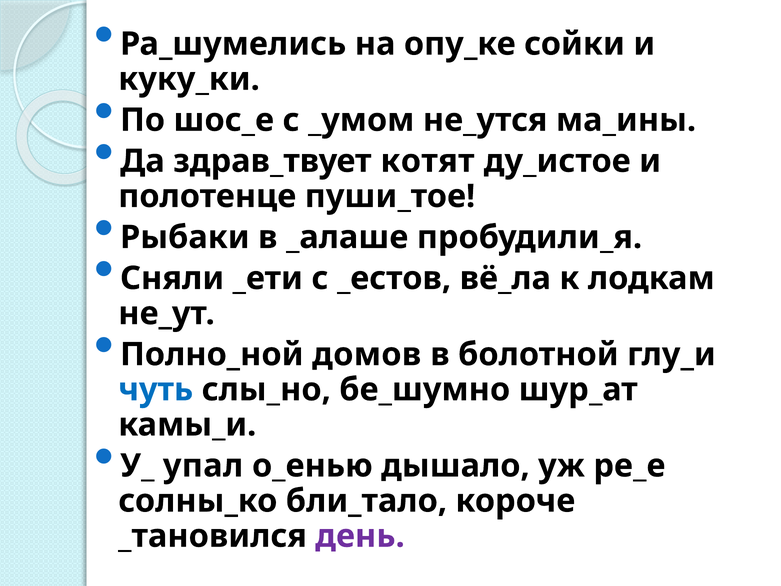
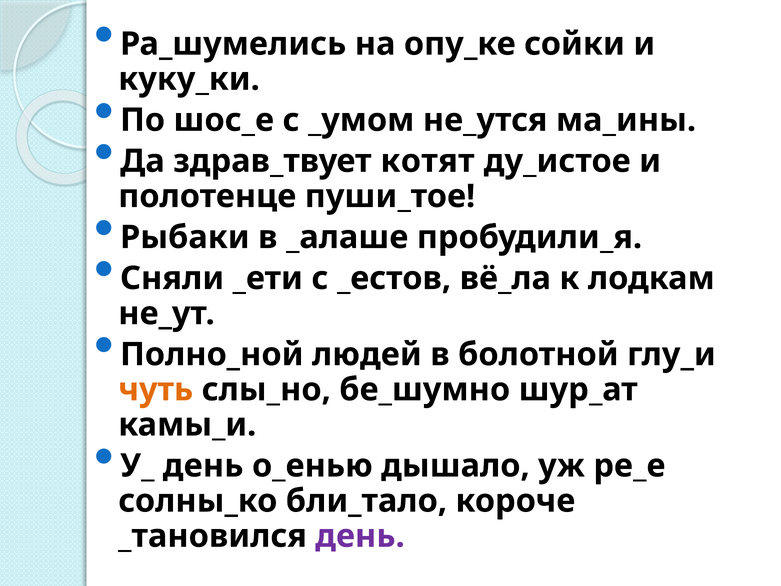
домов: домов -> людей (367, 354)
чуть colour: blue -> orange (156, 389)
У_ упал: упал -> день (203, 466)
